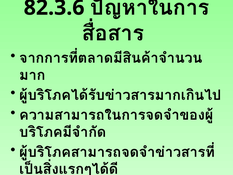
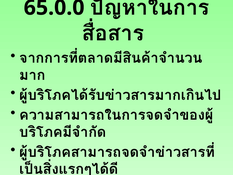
82.3.6: 82.3.6 -> 65.0.0 (54, 8)
